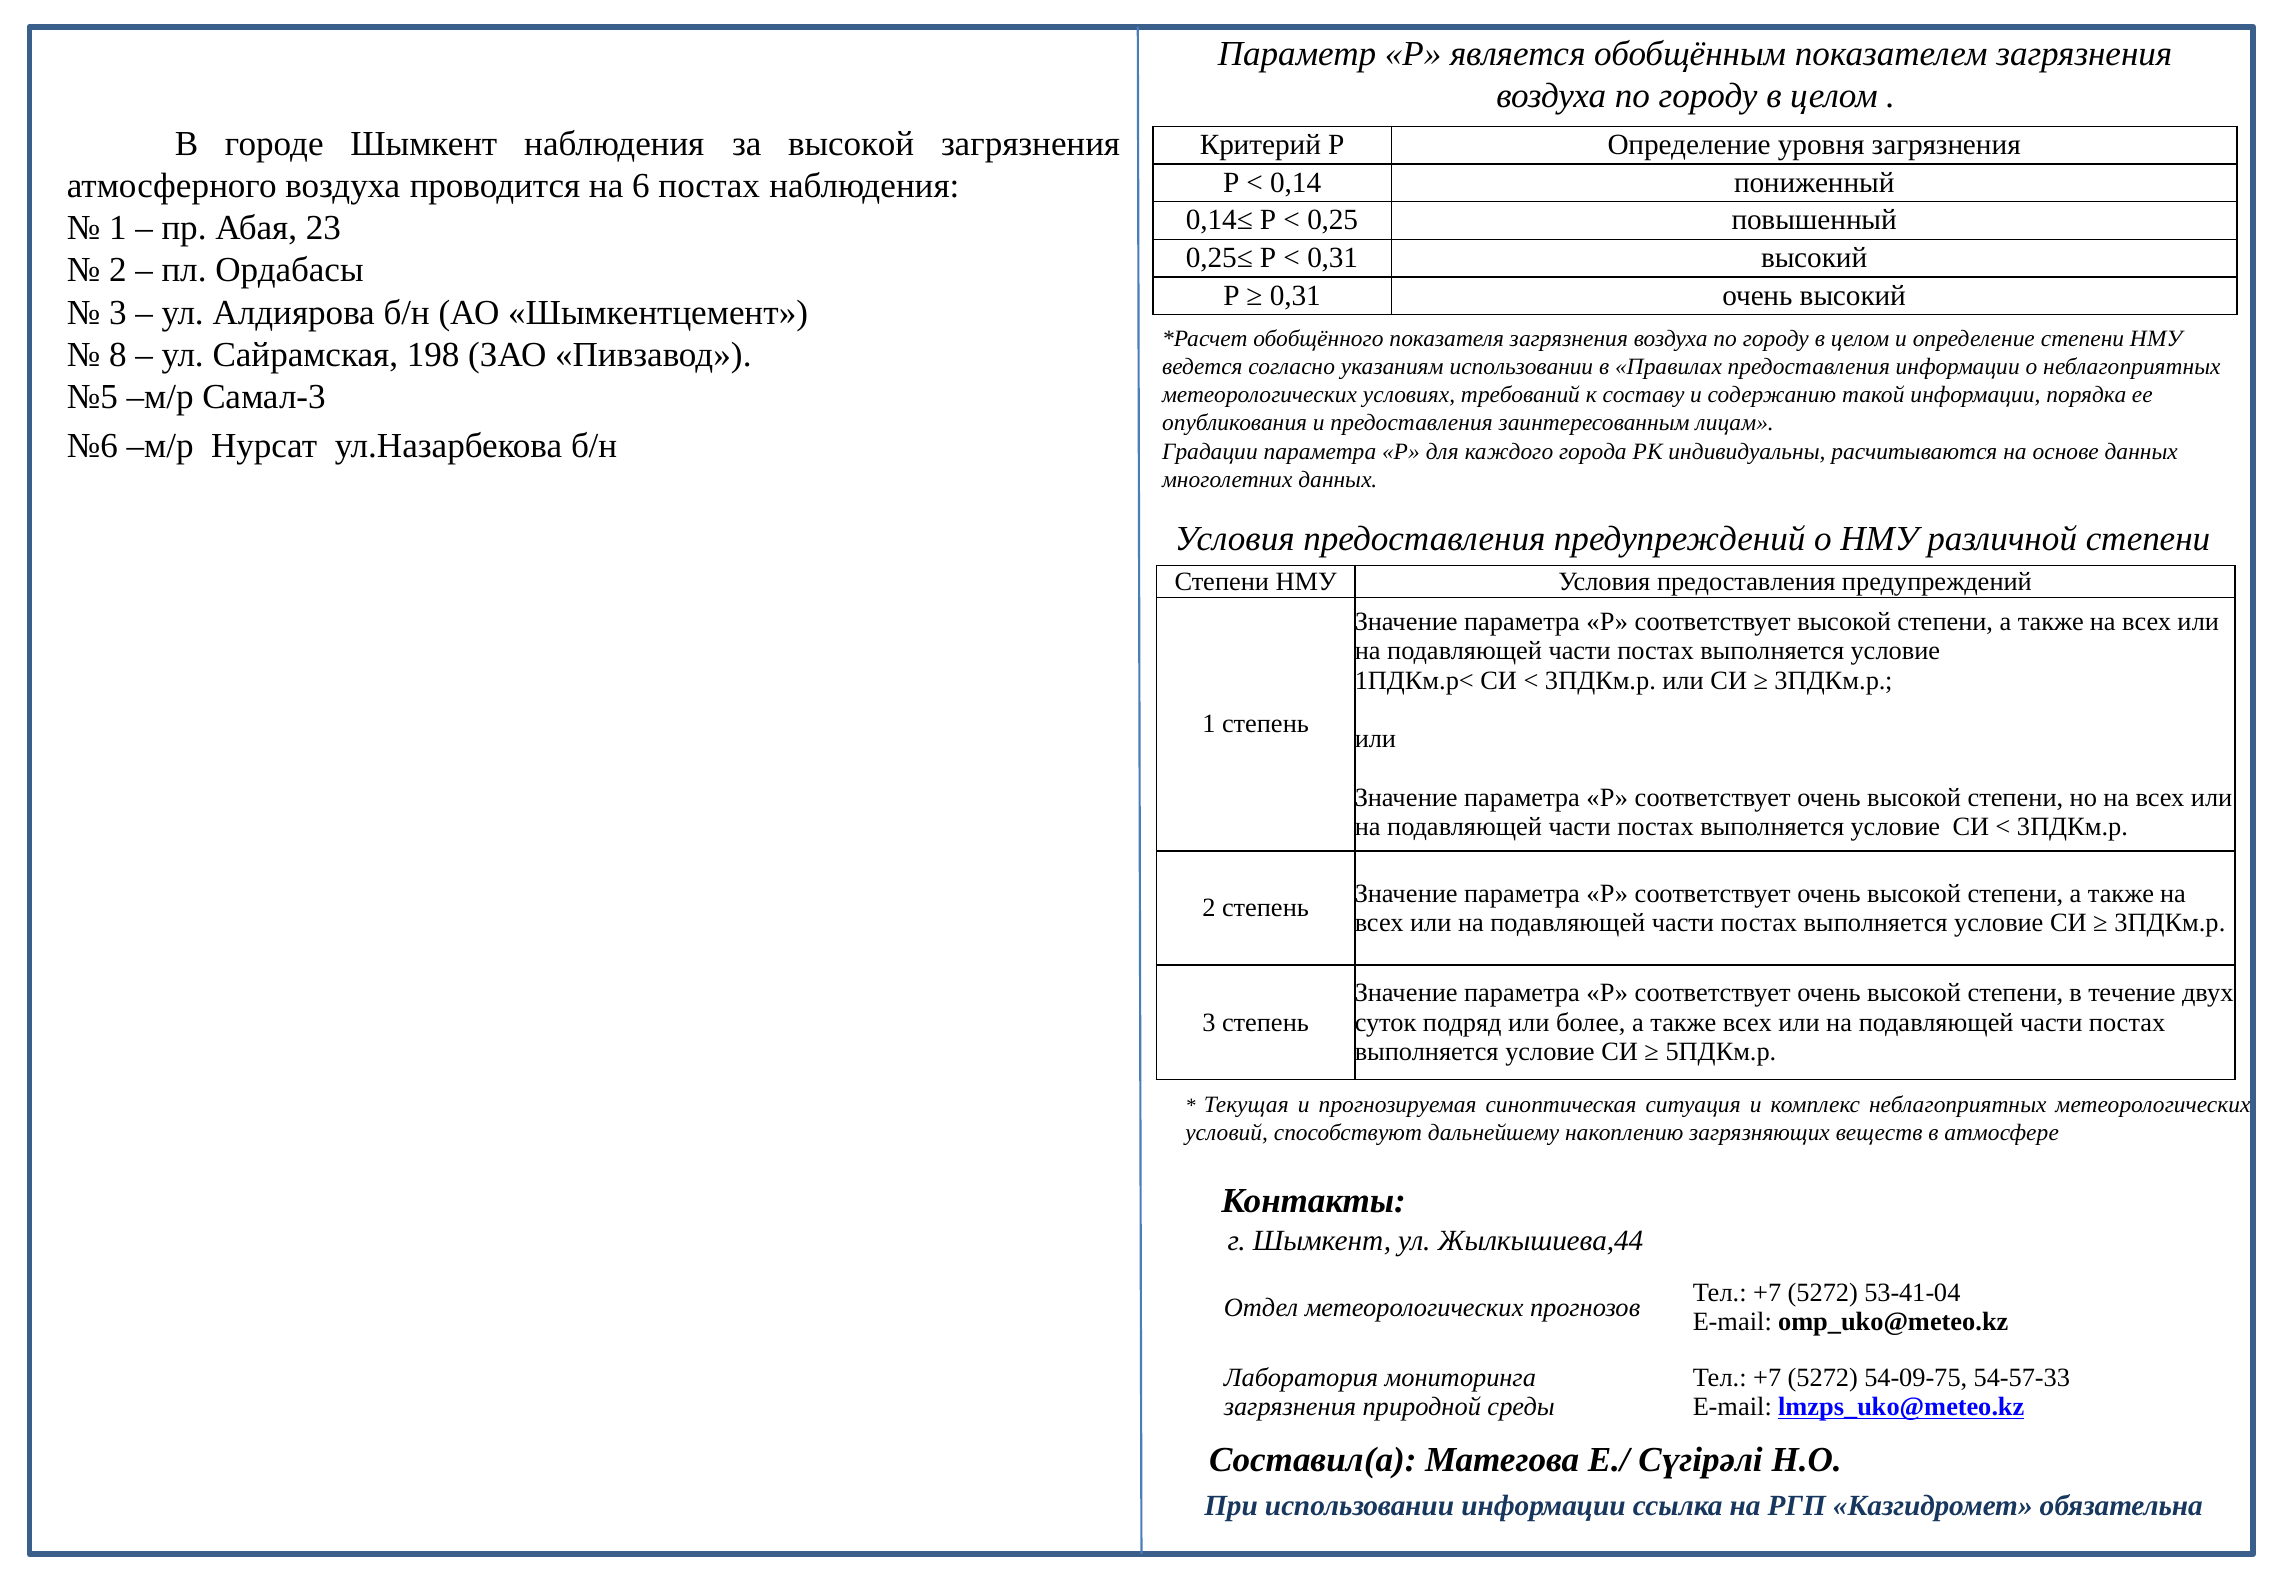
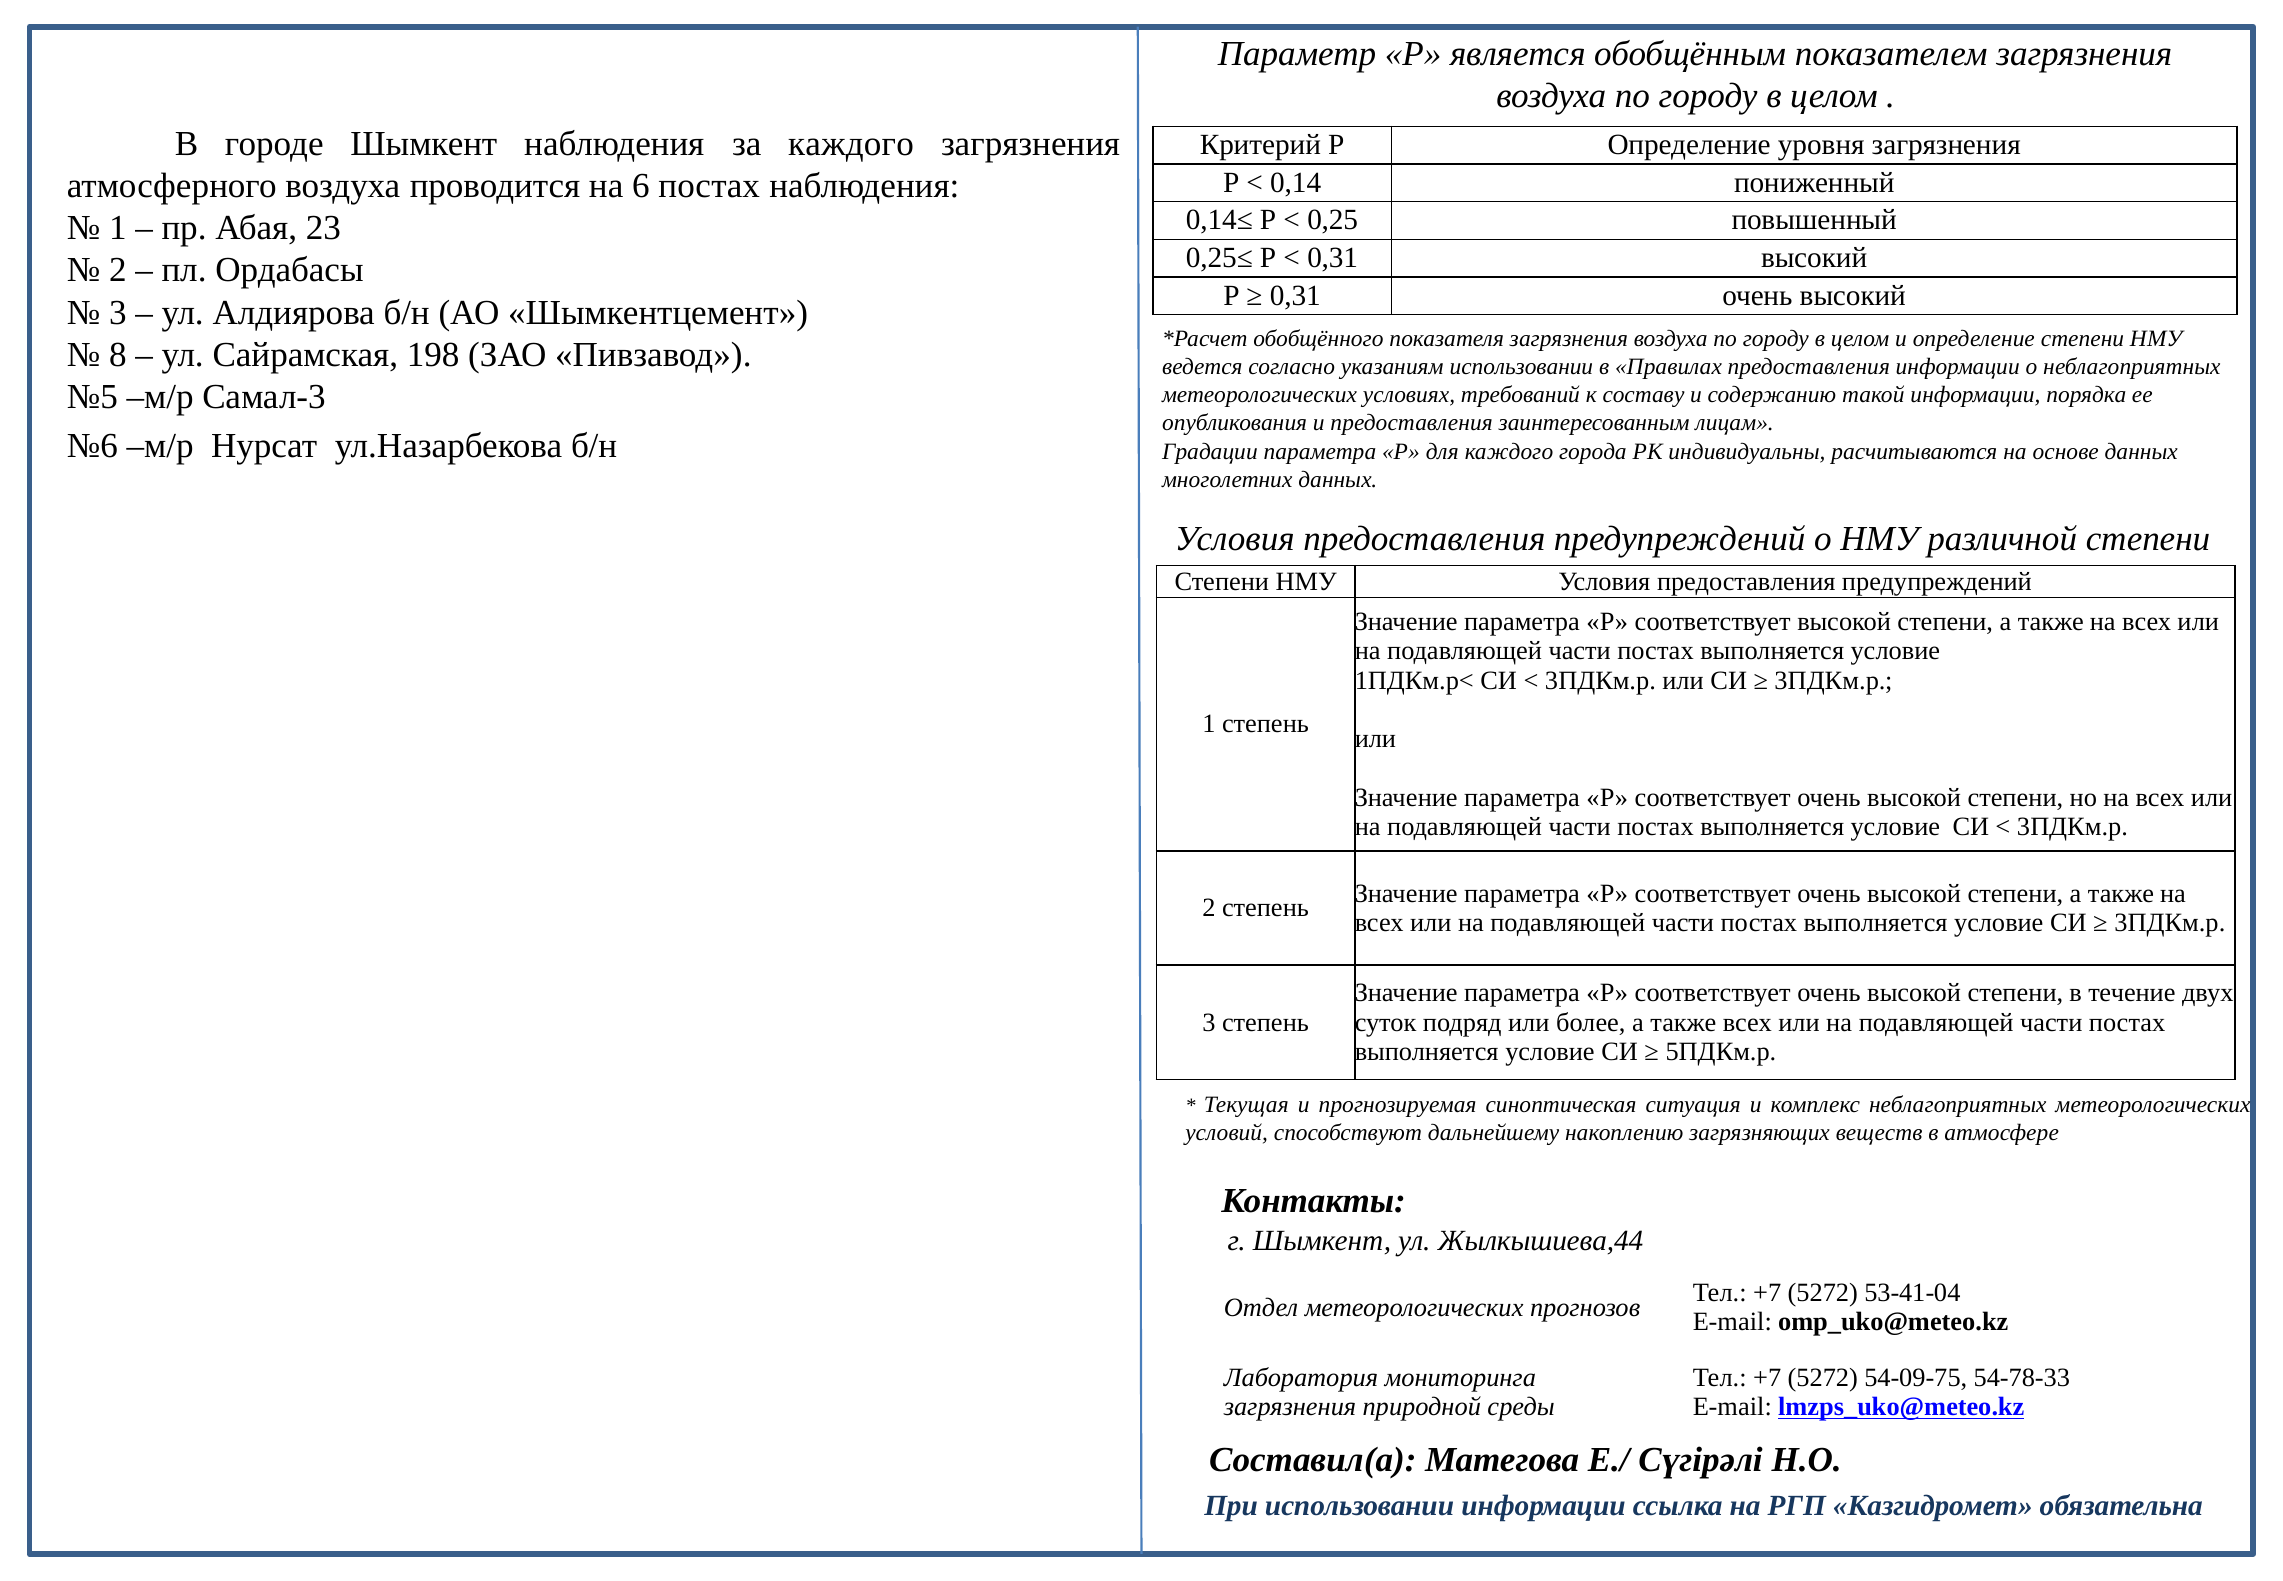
за высокой: высокой -> каждого (851, 144)
54-57-33: 54-57-33 -> 54-78-33 (2022, 1377)
